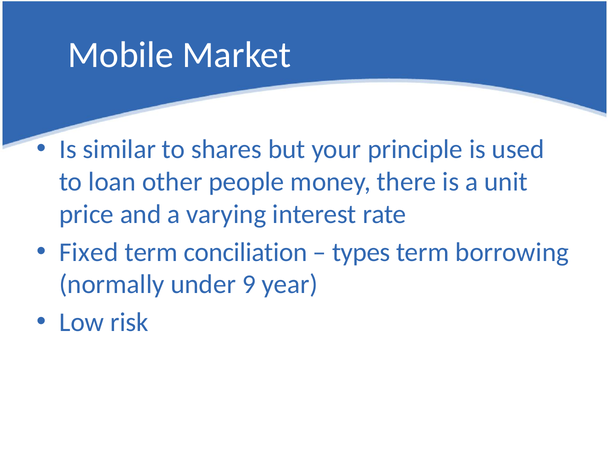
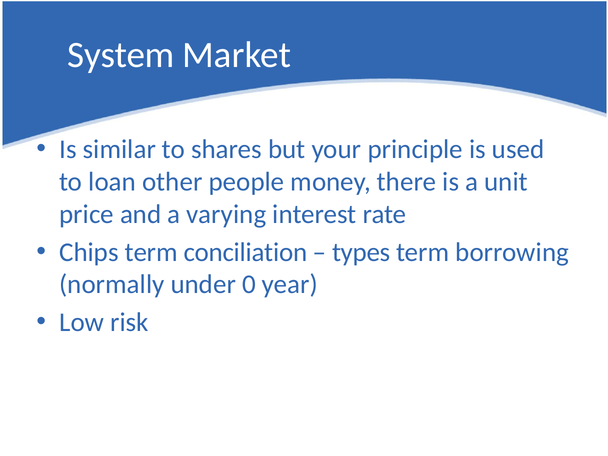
Mobile: Mobile -> System (121, 55)
Fixed: Fixed -> Chips (89, 252)
9: 9 -> 0 (249, 285)
